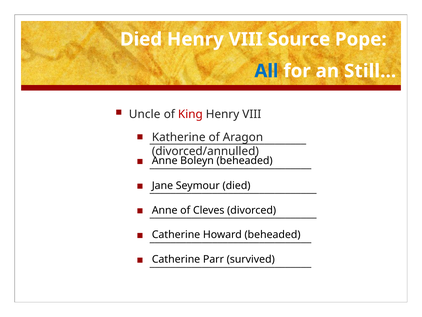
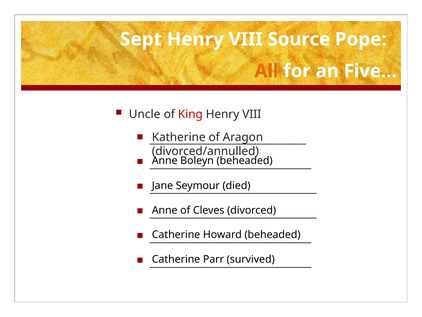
Died: Died -> Sept (141, 39)
All colour: blue -> orange (266, 71)
Still…: Still… -> Five… (370, 71)
